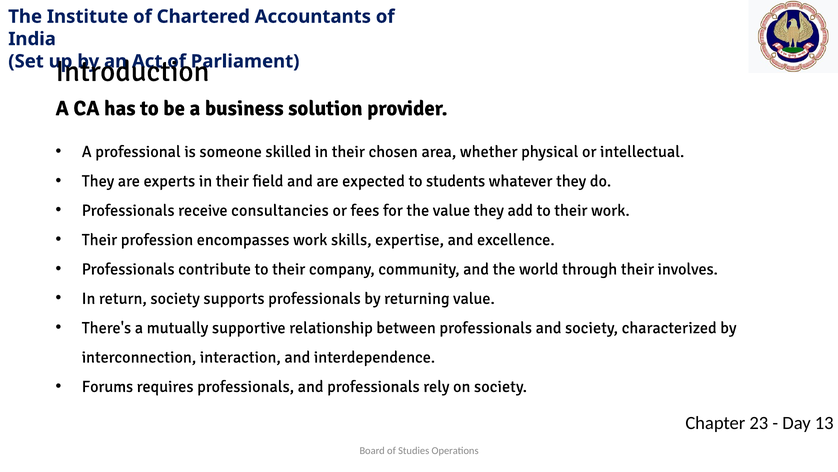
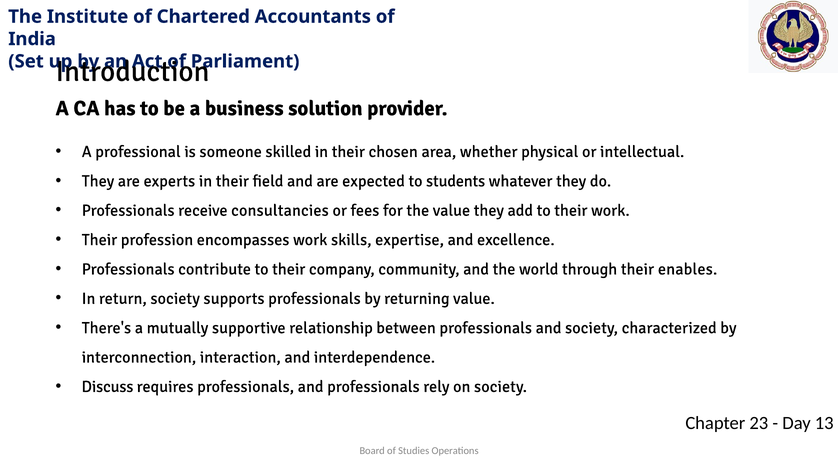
involves: involves -> enables (688, 269)
Forums: Forums -> Discuss (107, 386)
